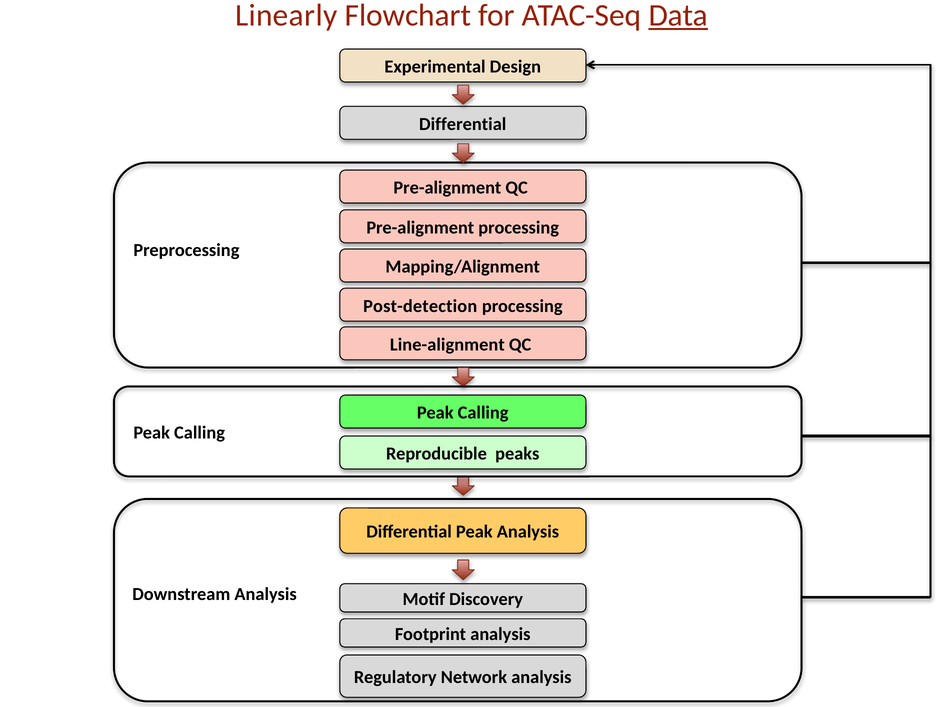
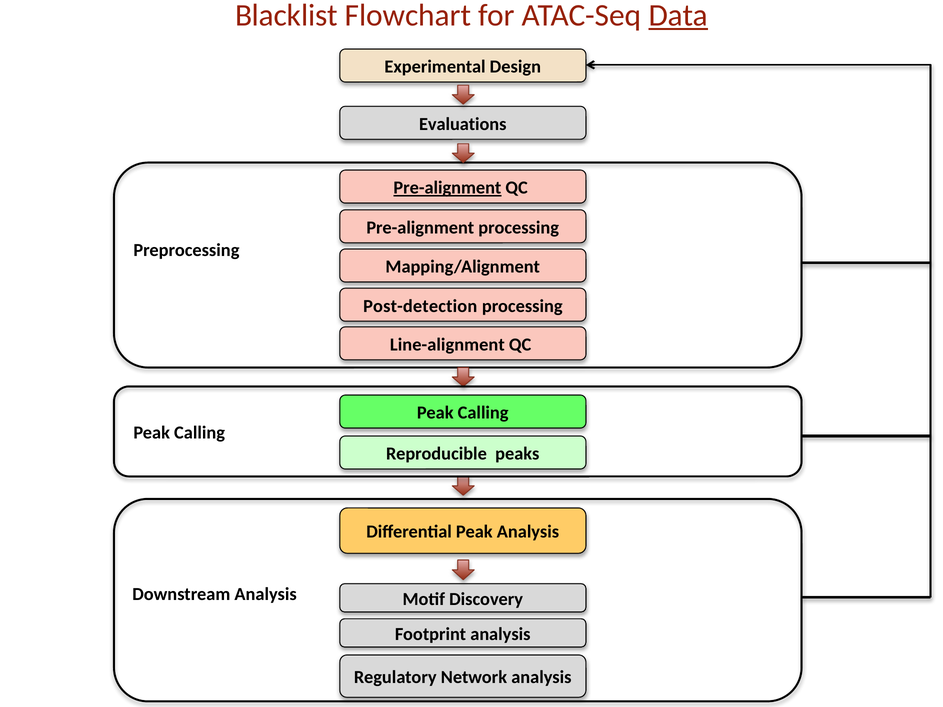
Linearly: Linearly -> Blacklist (286, 15)
Differential: Differential -> Evaluations (463, 124)
Pre-alignment underline: none -> present (447, 188)
